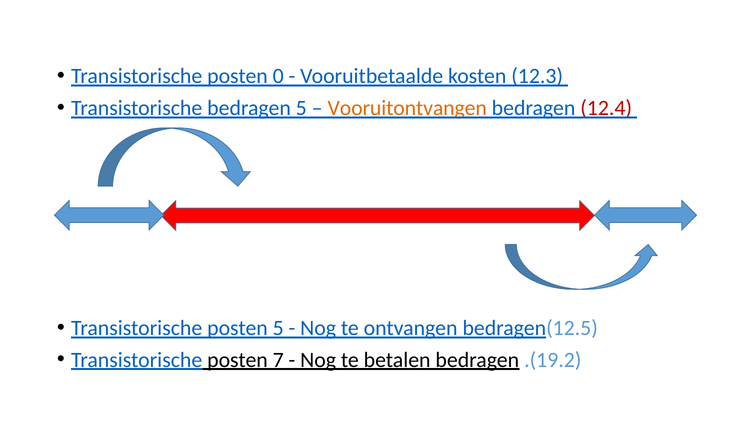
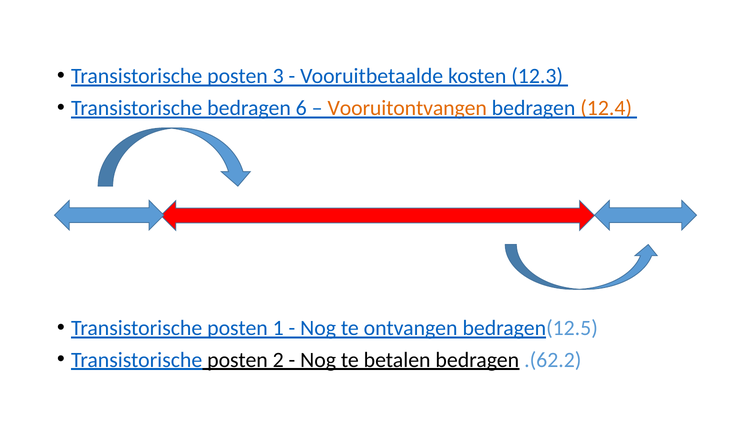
0: 0 -> 3 (278, 76)
bedragen 5: 5 -> 6 (301, 108)
12.4 colour: red -> orange (606, 108)
posten 5: 5 -> 1 (278, 328)
7: 7 -> 2 (278, 360)
.(19.2: .(19.2 -> .(62.2 (553, 360)
